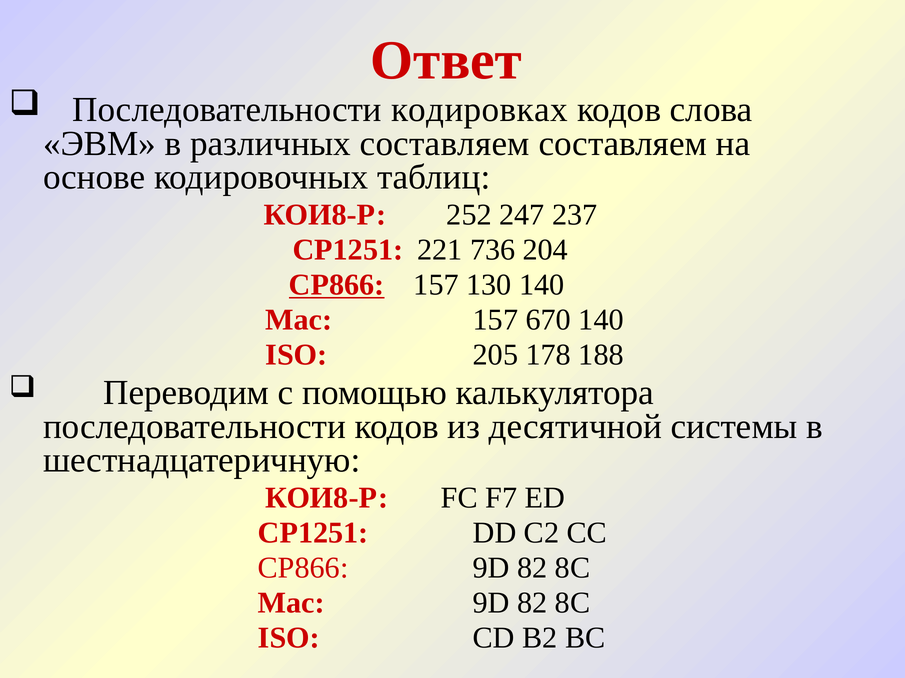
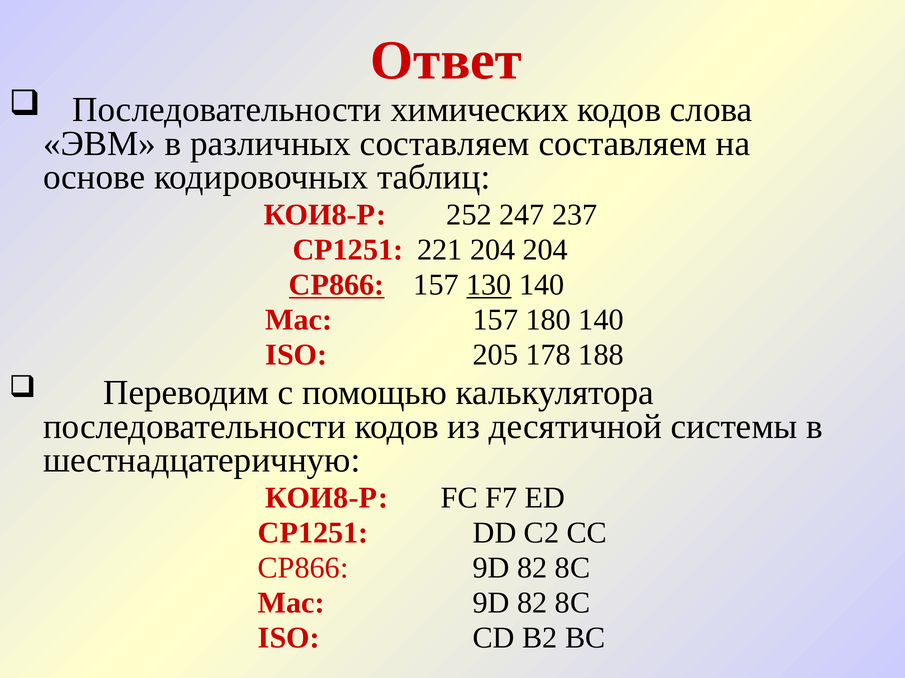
кодировках: кодировках -> химических (480, 110)
221 736: 736 -> 204 (493, 250)
130 underline: none -> present (489, 285)
670: 670 -> 180 (548, 320)
